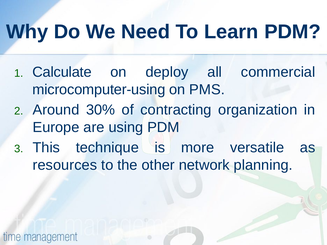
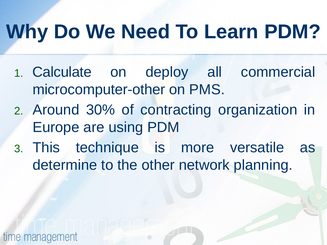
microcomputer-using: microcomputer-using -> microcomputer-other (99, 90)
resources: resources -> determine (65, 165)
